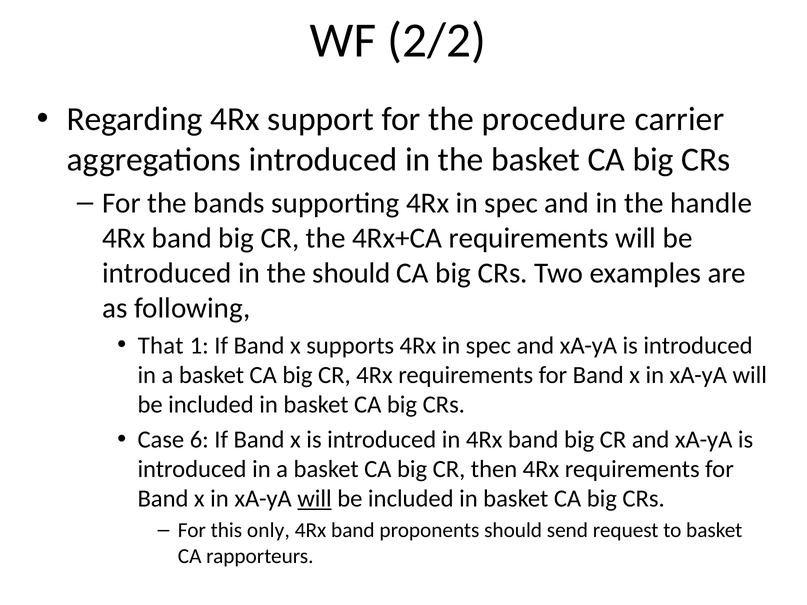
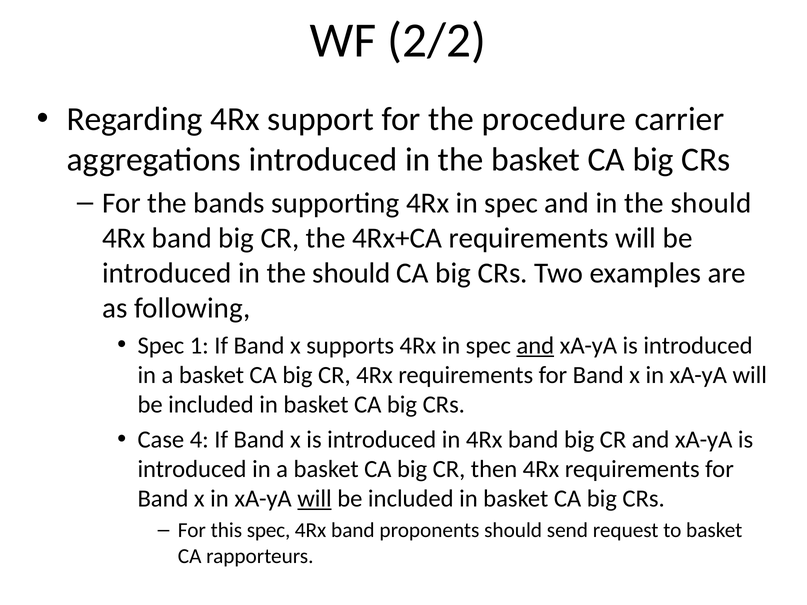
and in the handle: handle -> should (711, 203)
That: That -> Spec (161, 346)
and underline: none -> present (535, 346)
6: 6 -> 4 (199, 440)
this only: only -> spec (269, 531)
